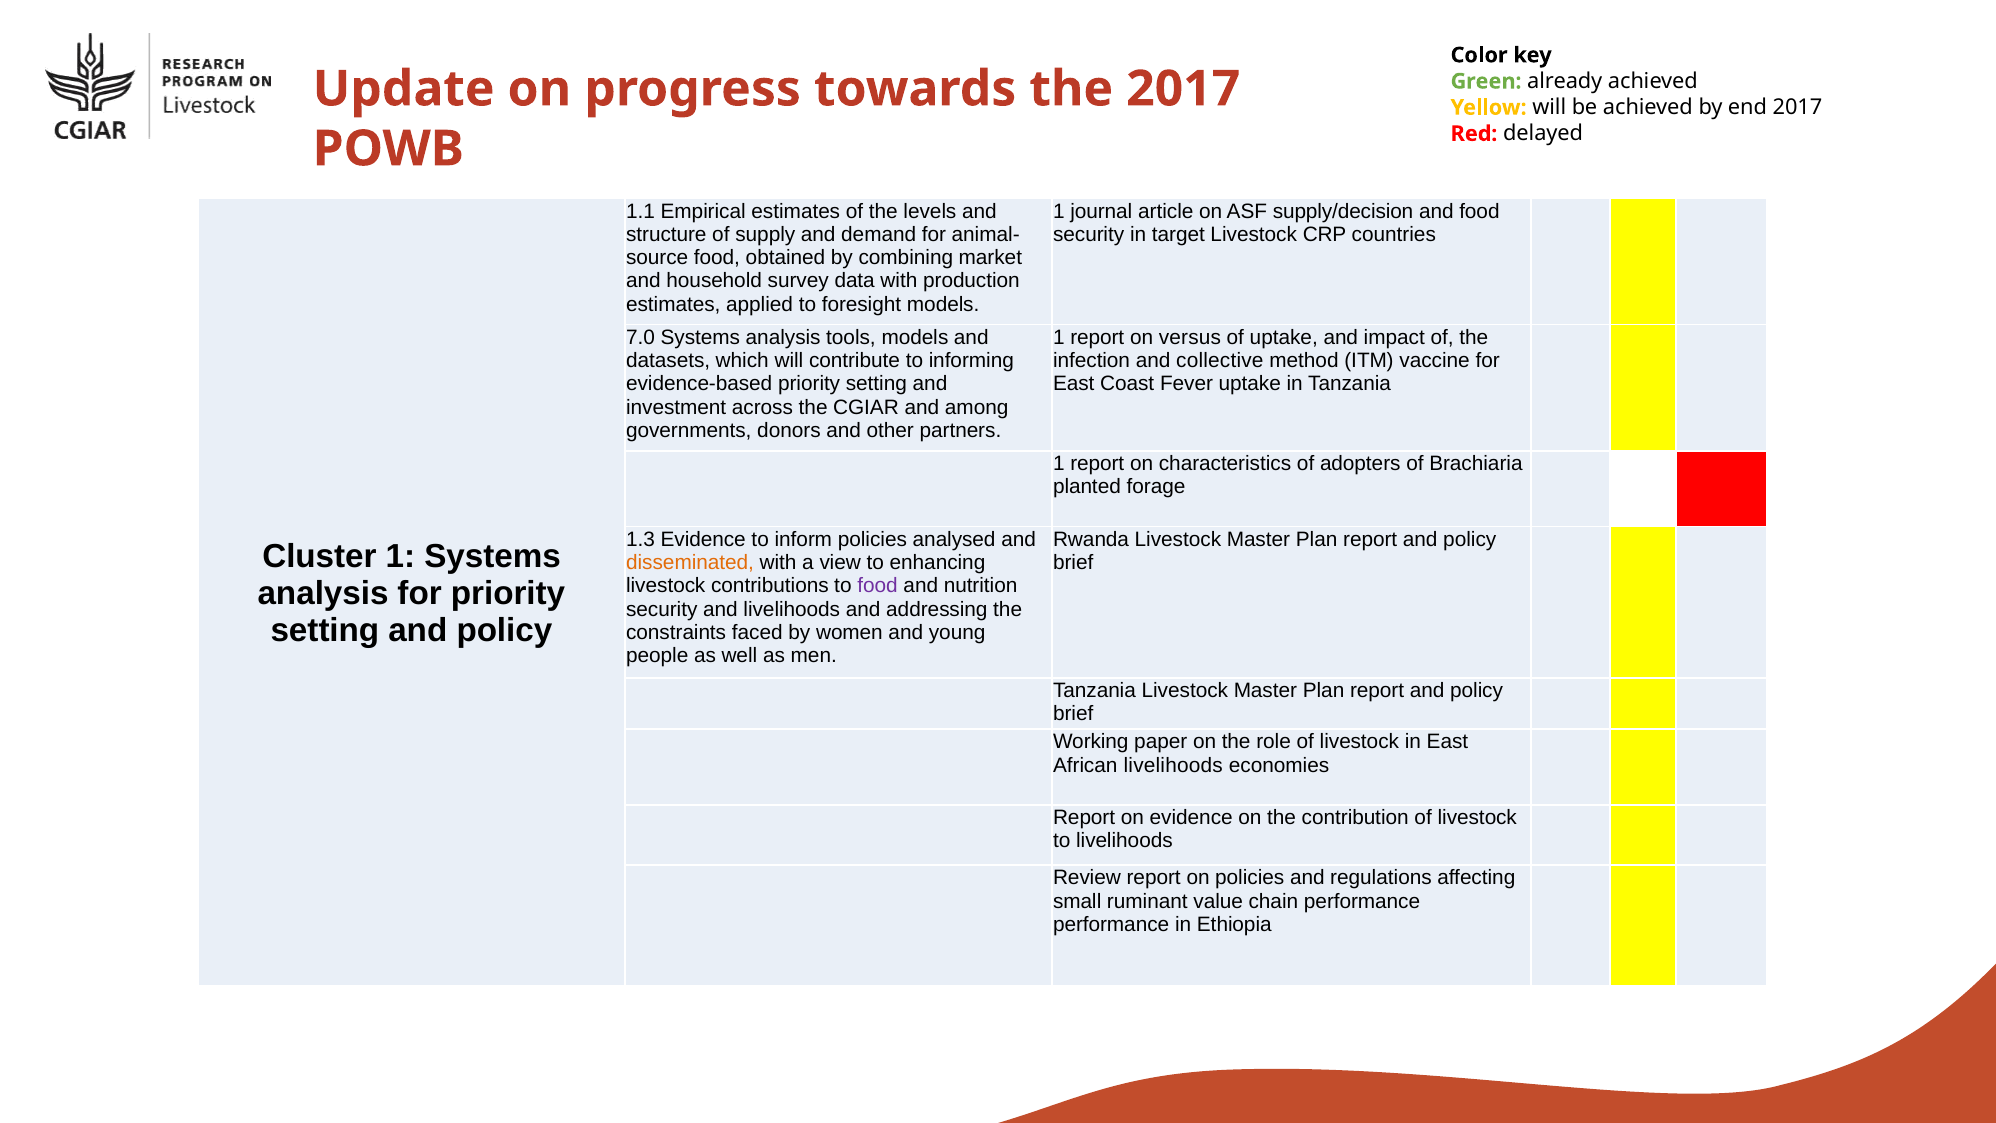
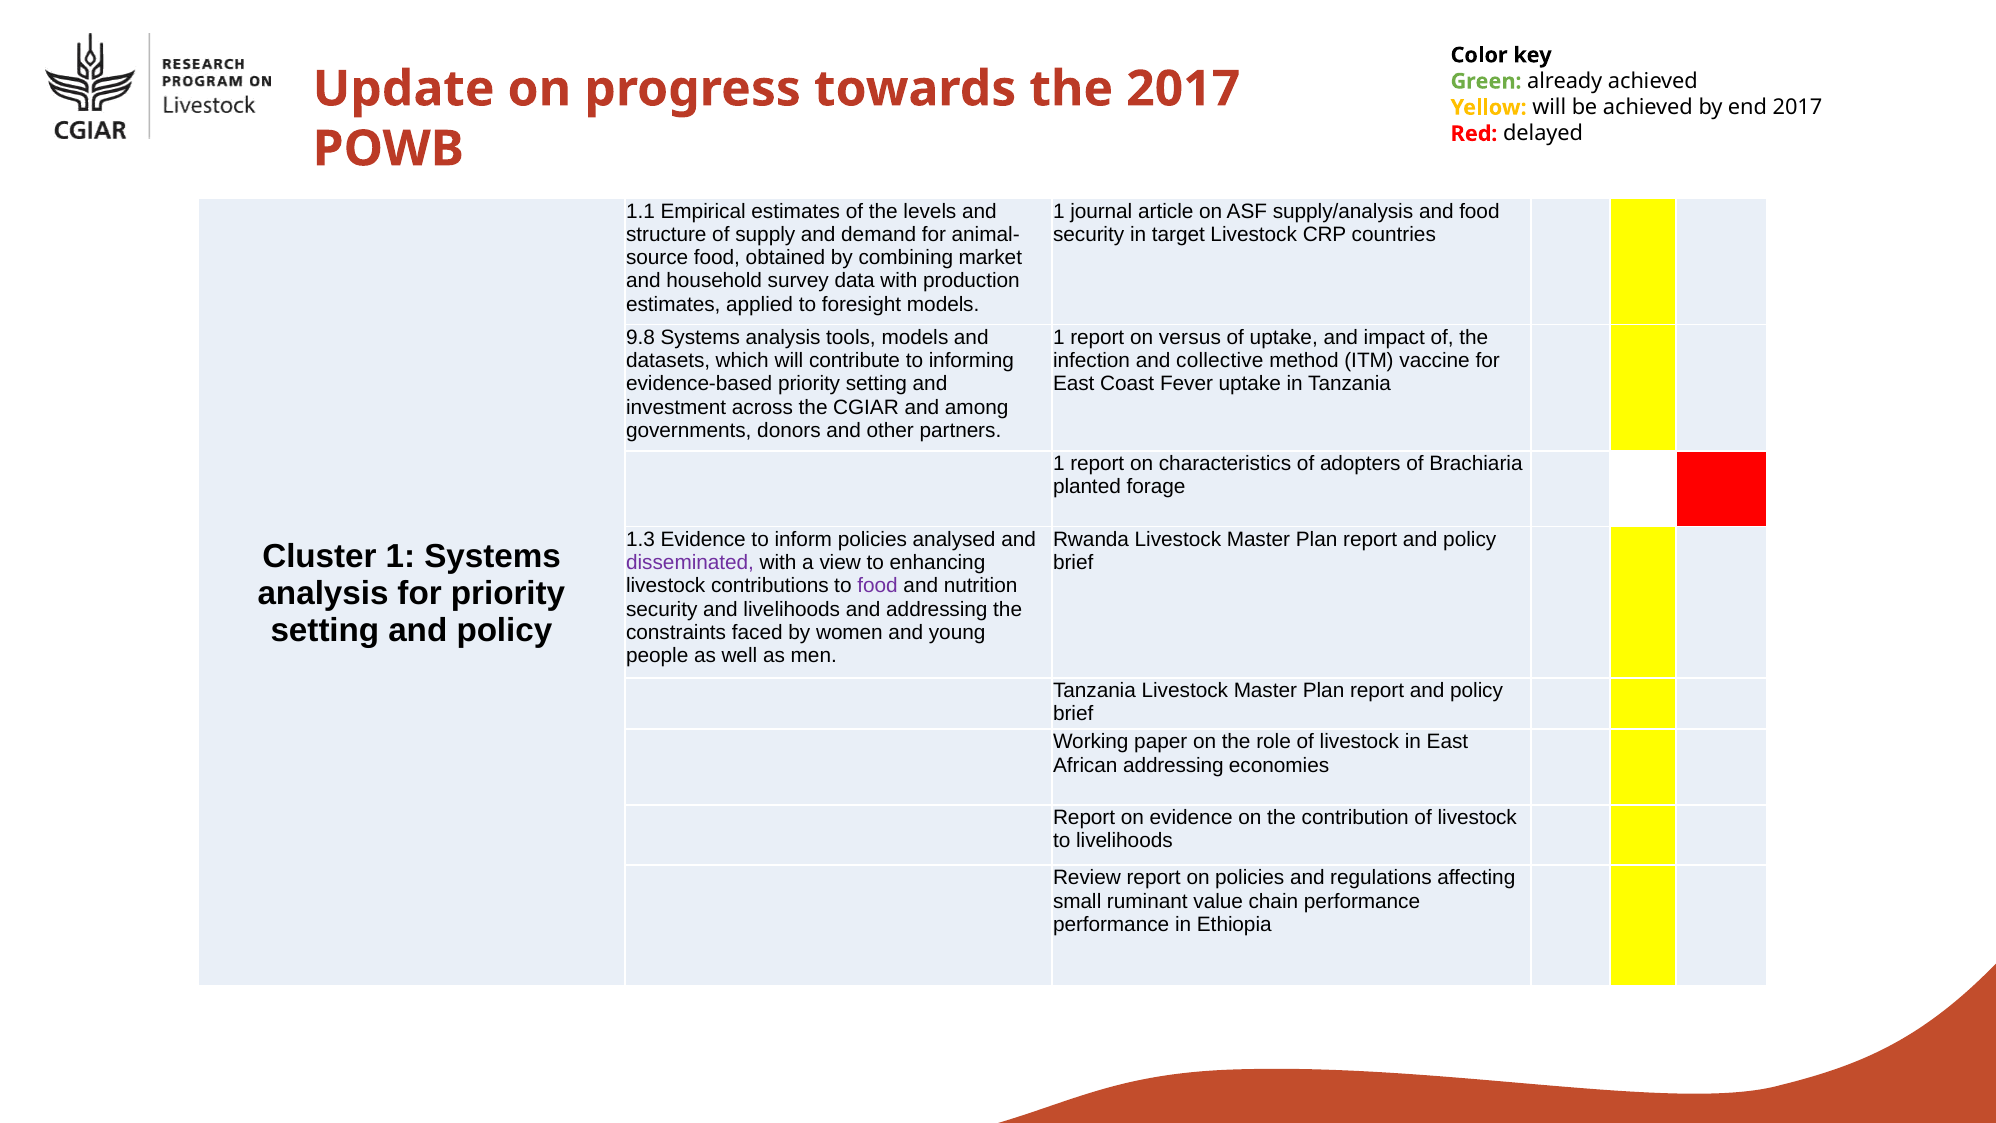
supply/decision: supply/decision -> supply/analysis (1343, 211)
7.0: 7.0 -> 9.8 (641, 338)
disseminated colour: orange -> purple (690, 563)
African livelihoods: livelihoods -> addressing (1173, 765)
